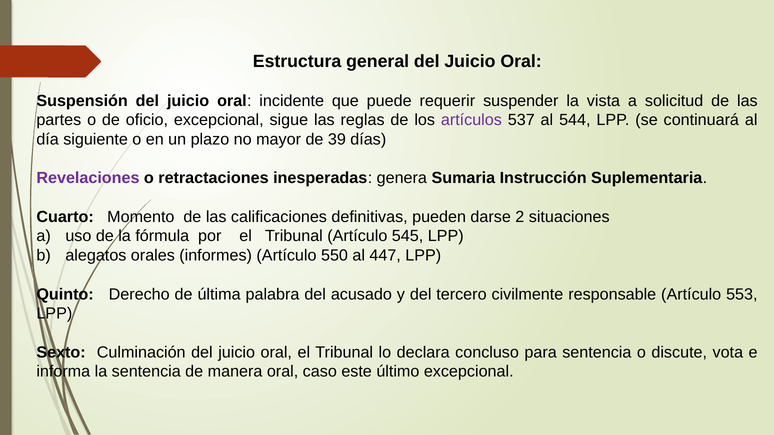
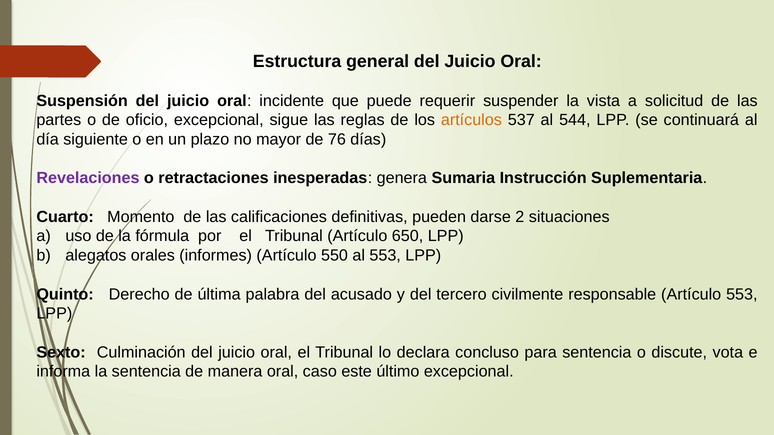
artículos colour: purple -> orange (471, 120)
39: 39 -> 76 (337, 140)
545: 545 -> 650 (408, 236)
al 447: 447 -> 553 (385, 256)
